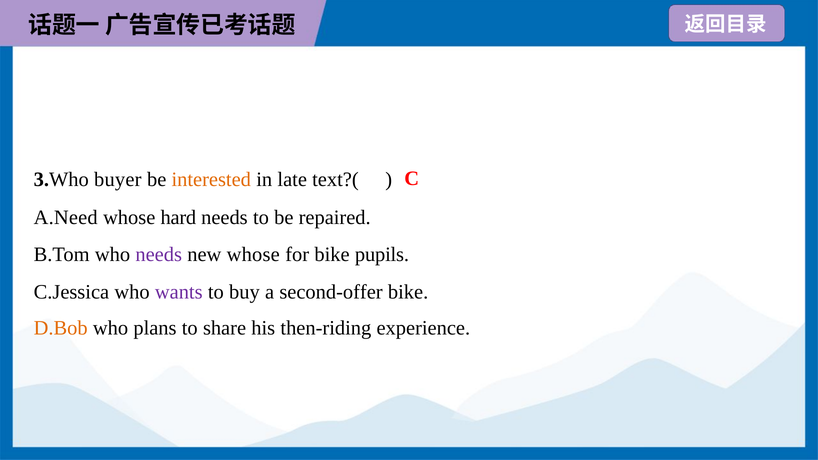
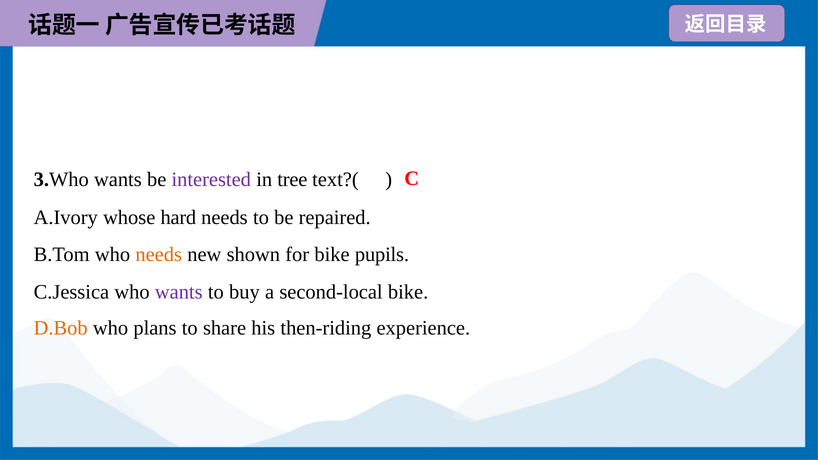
3.Who buyer: buyer -> wants (118, 179)
interested colour: orange -> purple (211, 179)
late: late -> tree (292, 179)
A.Need: A.Need -> A.Ivory (66, 217)
needs colour: purple -> orange (159, 255)
new whose: whose -> shown (253, 255)
second-offer: second-offer -> second-local (331, 292)
